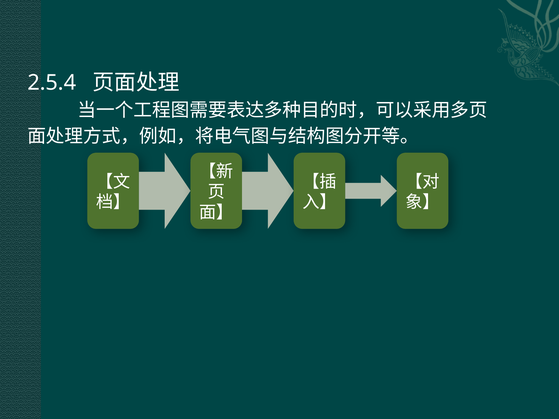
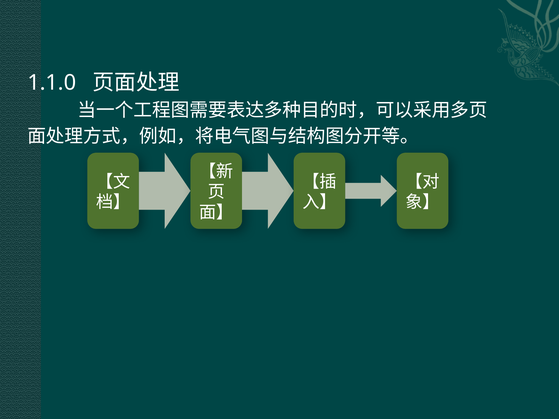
2.5.4: 2.5.4 -> 1.1.0 (52, 83)
